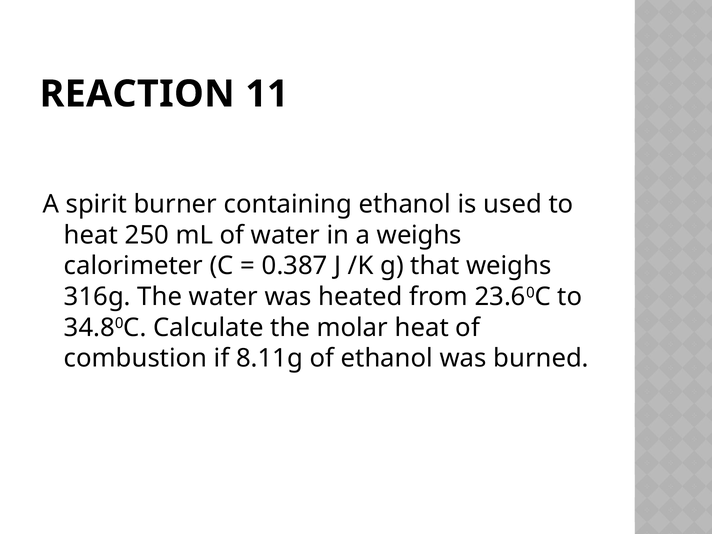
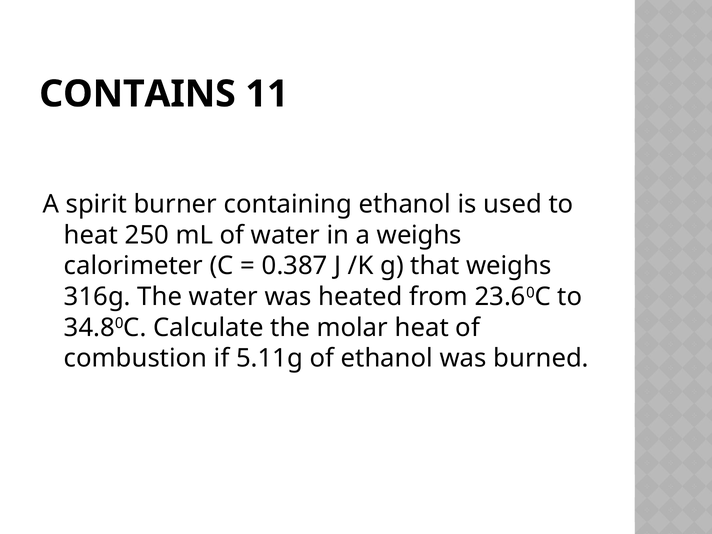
REACTION: REACTION -> CONTAINS (137, 94)
8.11g: 8.11g -> 5.11g (270, 358)
